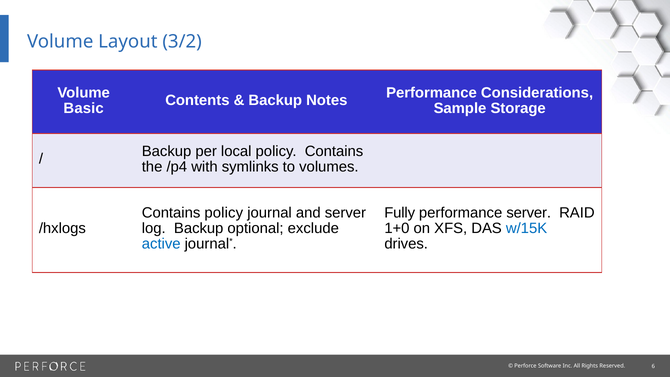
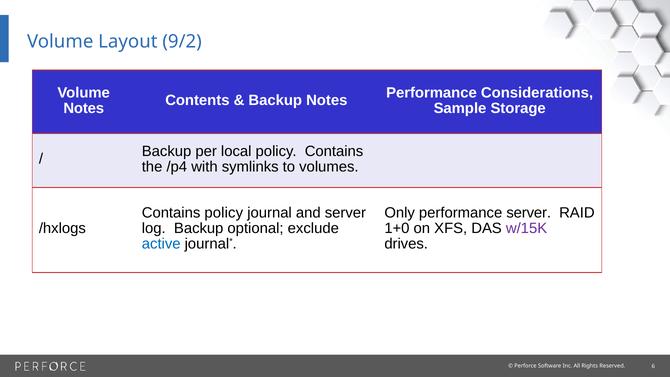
3/2: 3/2 -> 9/2 (182, 41)
Basic: Basic -> Notes (84, 108)
Fully: Fully -> Only (400, 213)
w/15K colour: blue -> purple (527, 228)
